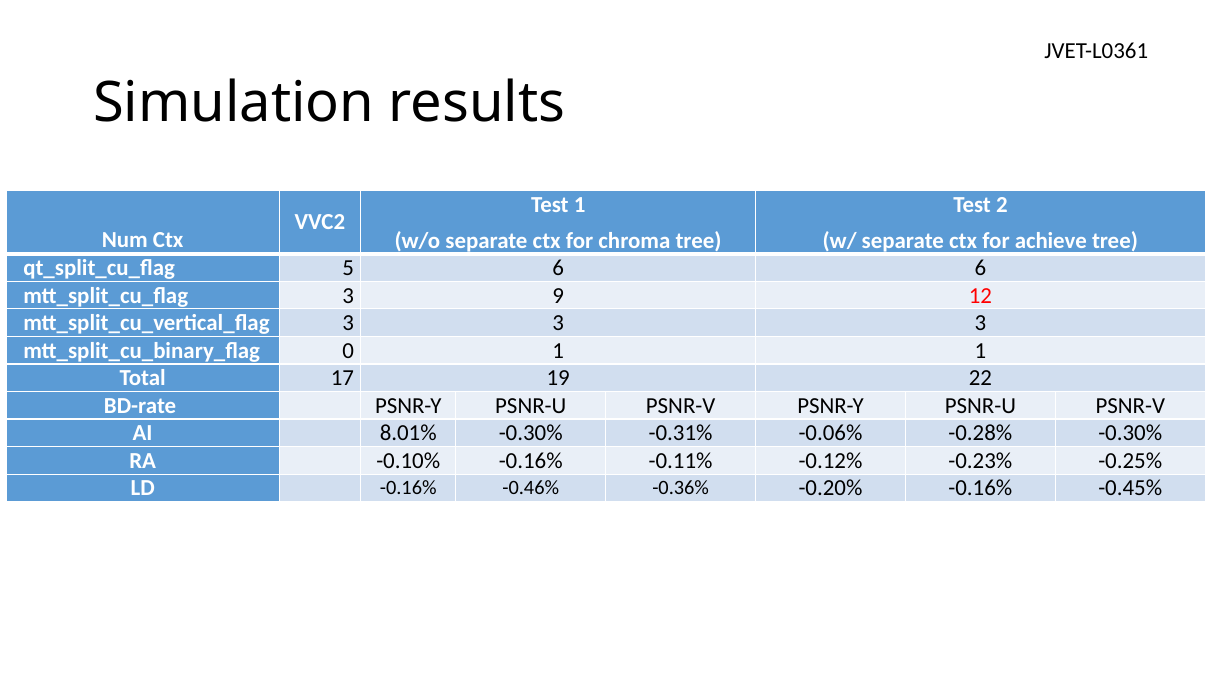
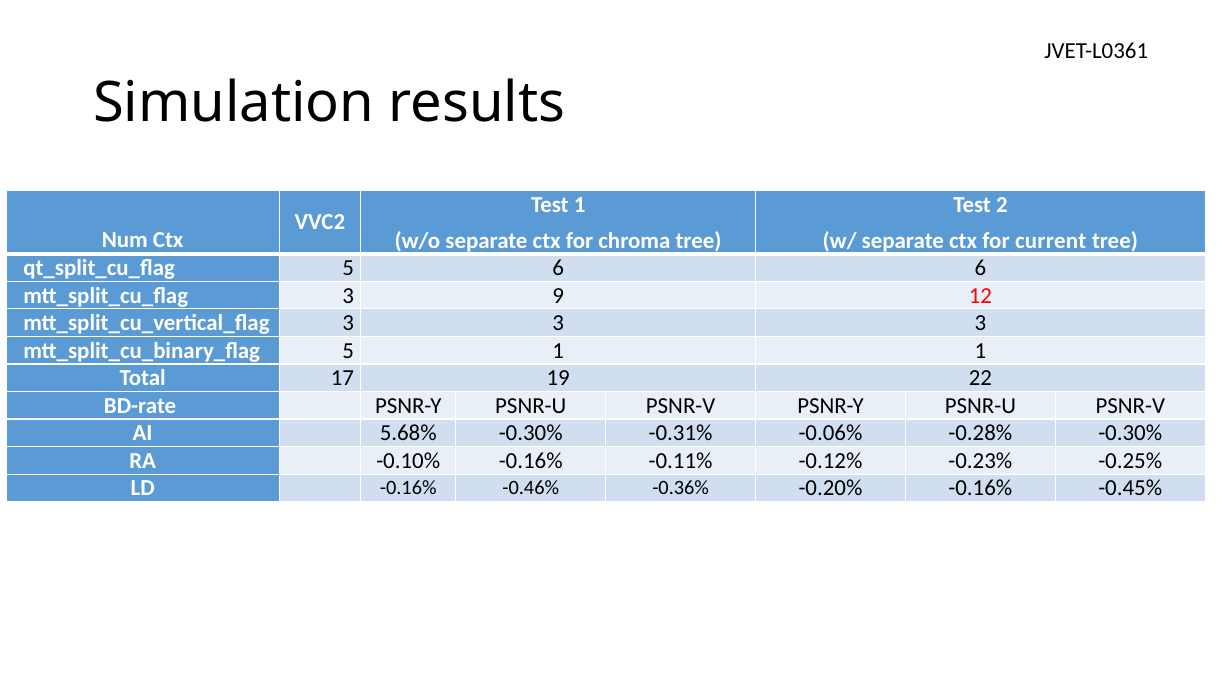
achieve: achieve -> current (1051, 241)
0: 0 -> 5 (348, 351)
8.01%: 8.01% -> 5.68% (408, 433)
